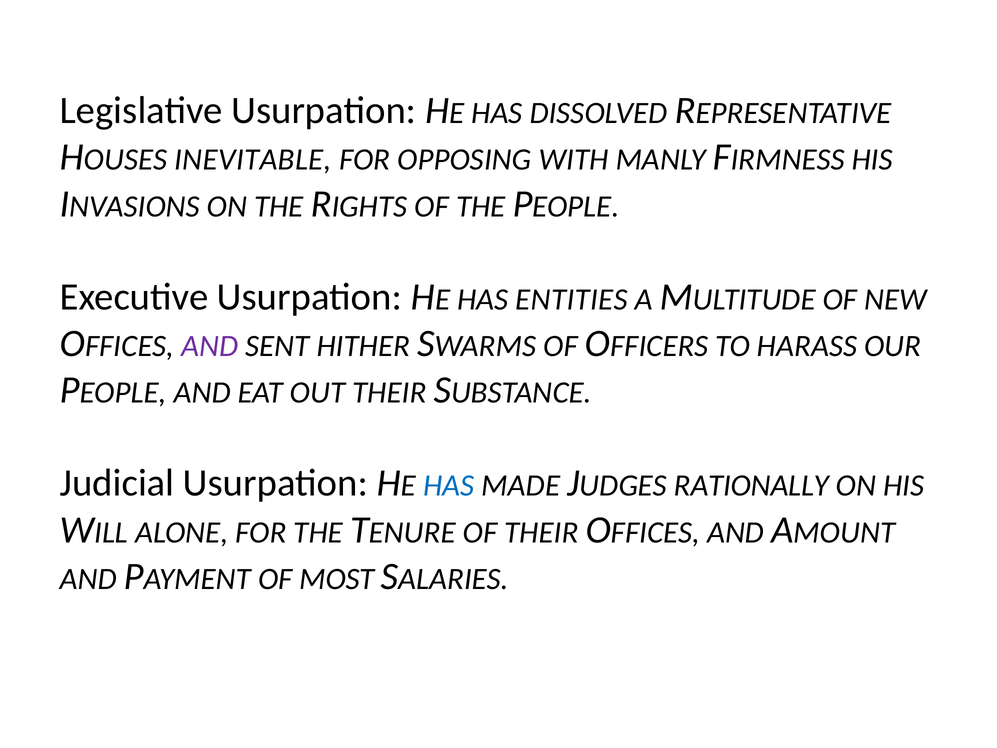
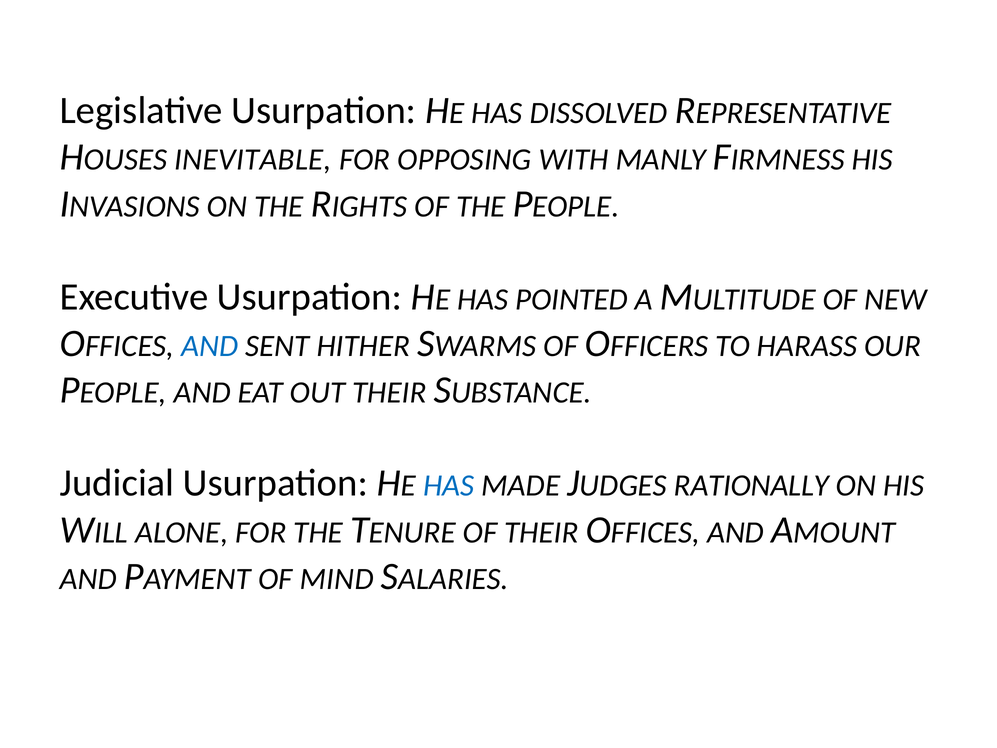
ENTITIES: ENTITIES -> POINTED (572, 299)
AND colour: purple -> blue (210, 346)
MOST: MOST -> MIND (337, 579)
